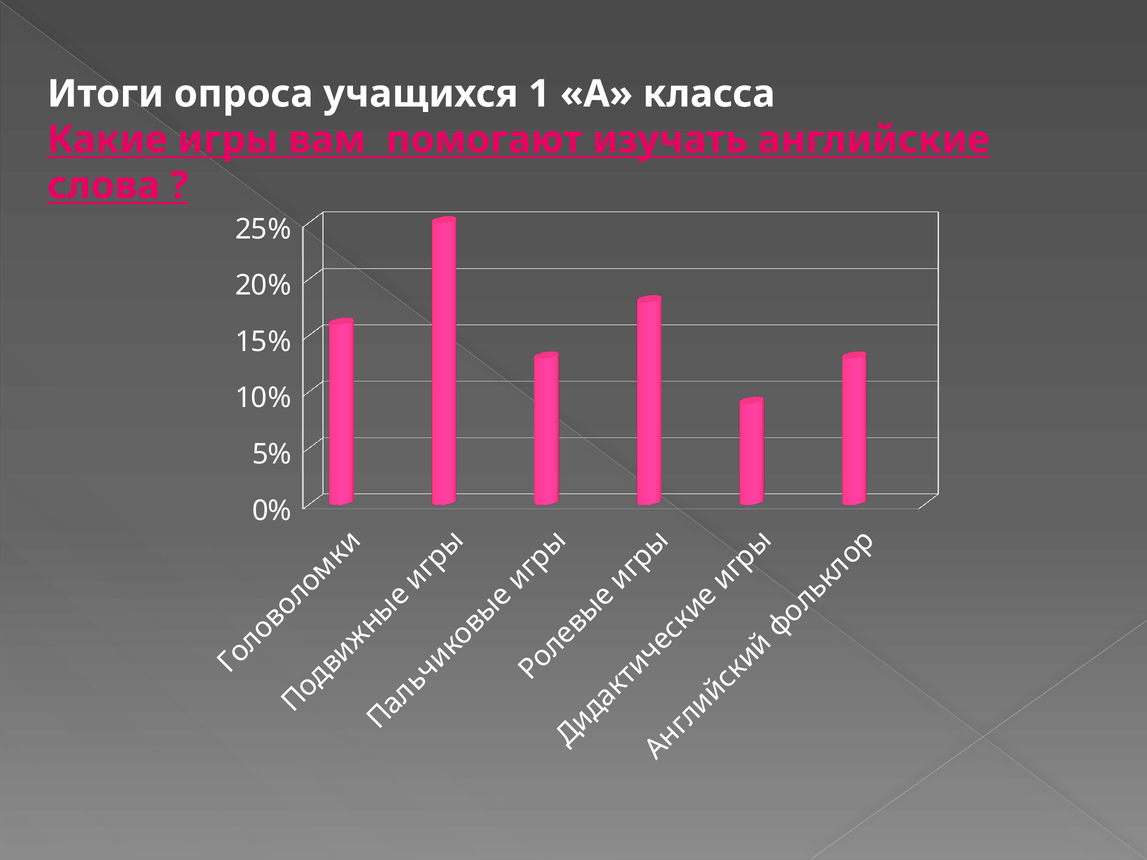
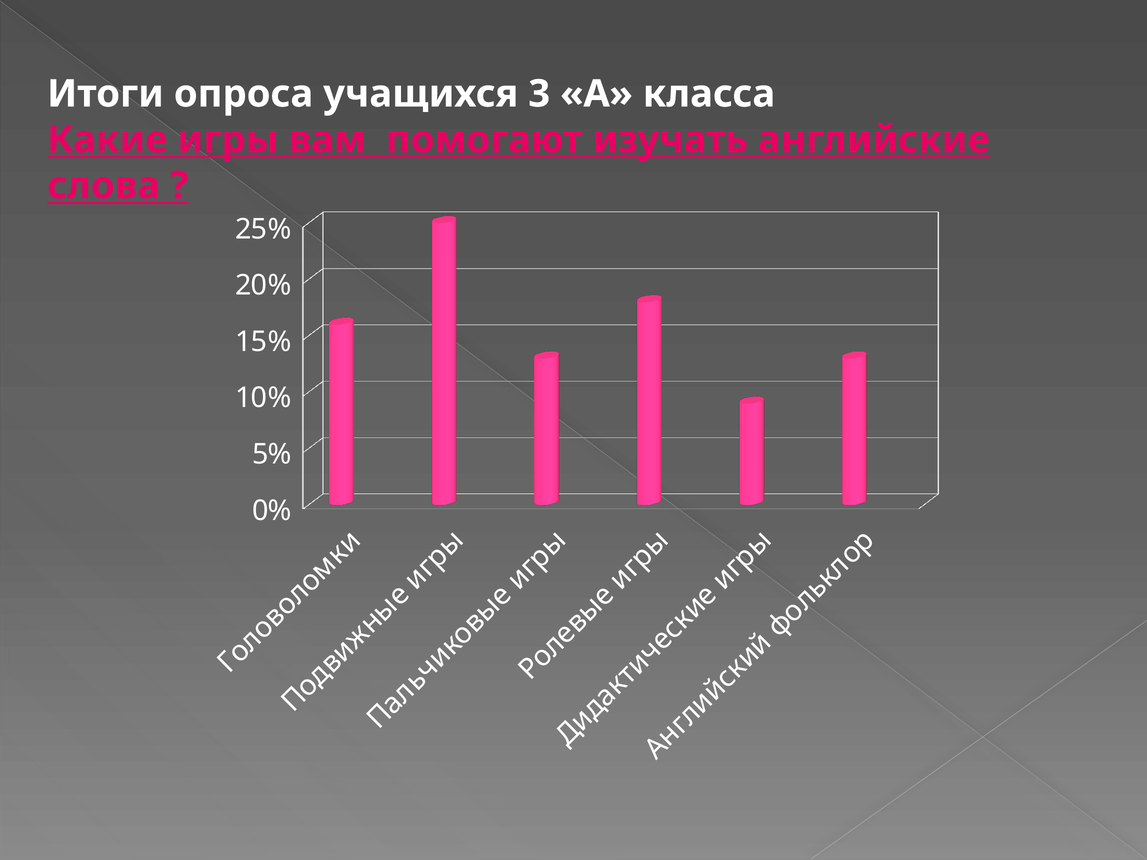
1: 1 -> 3 (539, 94)
